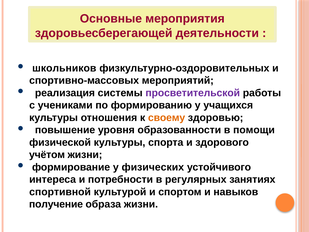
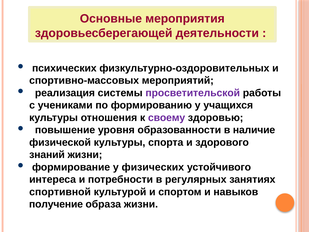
школьников: школьников -> психических (64, 68)
своему colour: orange -> purple (167, 118)
помощи: помощи -> наличие (254, 130)
учётом: учётом -> знаний (47, 155)
